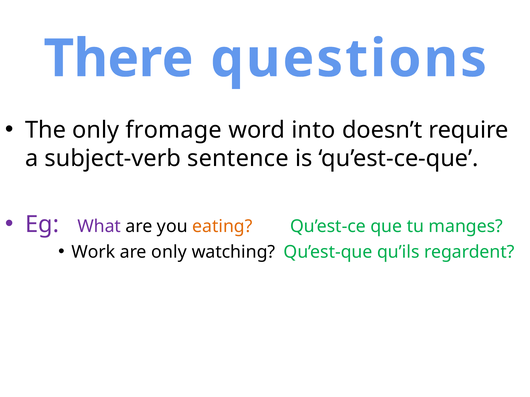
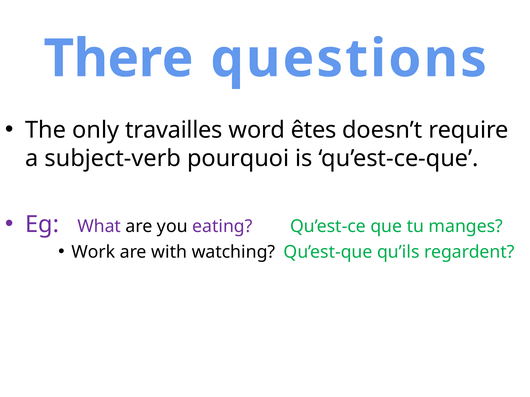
fromage: fromage -> travailles (174, 130)
into: into -> êtes (314, 130)
sentence: sentence -> pourquoi (238, 159)
eating colour: orange -> purple (222, 227)
are only: only -> with (169, 252)
